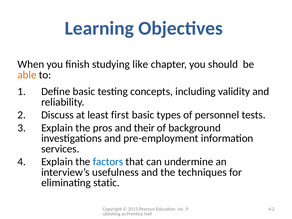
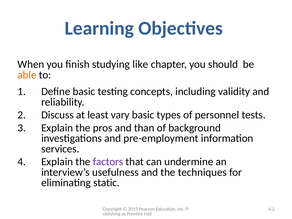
first: first -> vary (120, 115)
their: their -> than (144, 128)
factors colour: blue -> purple (108, 162)
